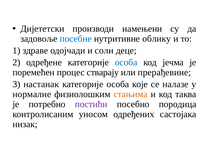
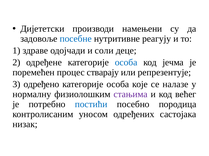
облику: облику -> реагују (157, 39)
прерађевине: прерађевине -> репрезентује (164, 73)
настанак: настанак -> одређено (41, 85)
нормалне: нормалне -> нормалну (32, 95)
стањима colour: orange -> purple (131, 95)
таква: таква -> већег (186, 95)
постићи colour: purple -> blue (91, 105)
